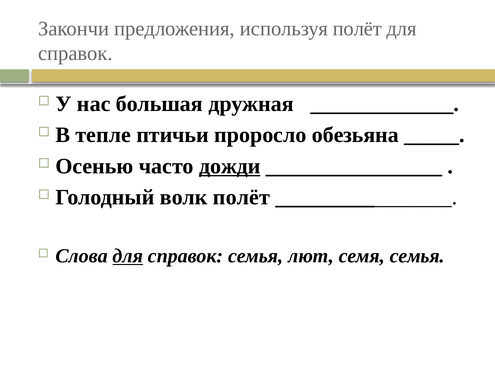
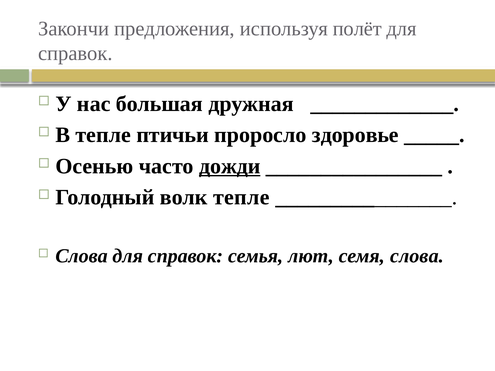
обезьяна: обезьяна -> здоровье (355, 135)
волк полёт: полёт -> тепле (241, 198)
для underline: present -> none (128, 256)
семя семья: семья -> слова (417, 256)
